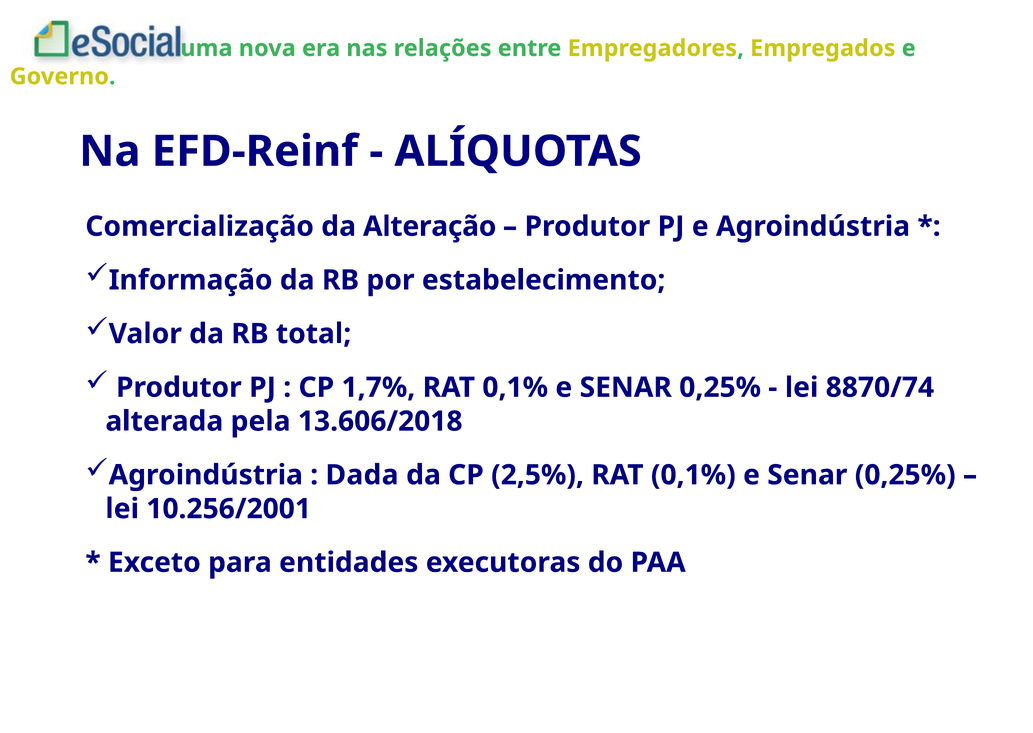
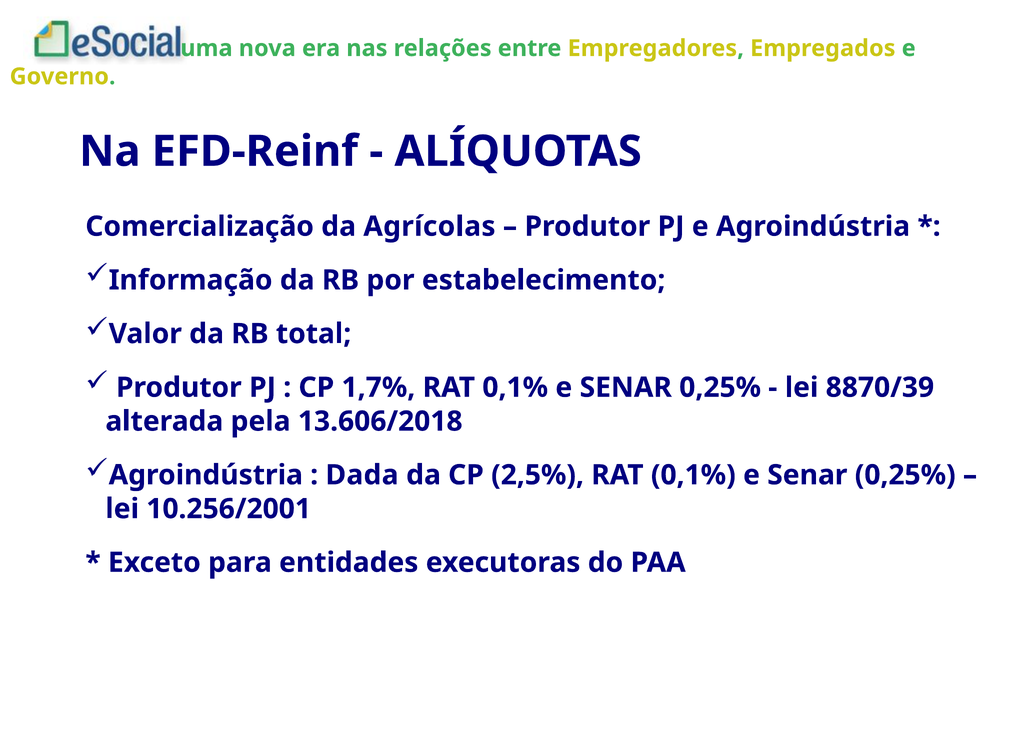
Alteração: Alteração -> Agrícolas (429, 227)
8870/74: 8870/74 -> 8870/39 (880, 388)
